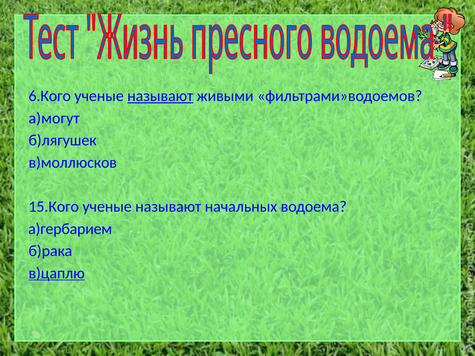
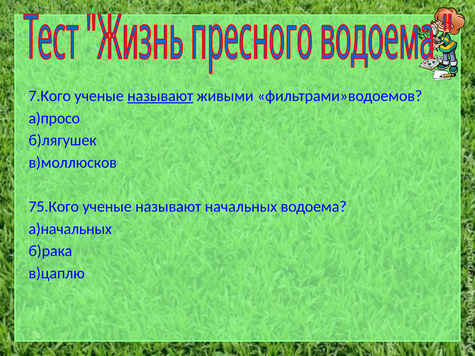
6.Кого: 6.Кого -> 7.Кого (50, 96)
а)могут: а)могут -> а)просо (54, 118)
15.Кого: 15.Кого -> 75.Кого (54, 207)
а)гербарием: а)гербарием -> а)начальных (70, 229)
в)цаплю underline: present -> none (57, 273)
